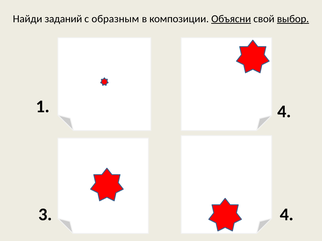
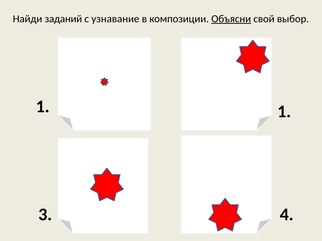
образным: образным -> узнавание (115, 19)
выбор underline: present -> none (293, 19)
1 4: 4 -> 1 (284, 112)
